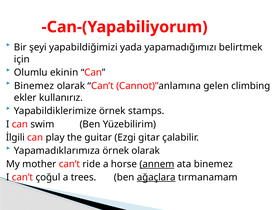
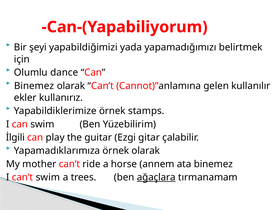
ekinin: ekinin -> dance (64, 73)
climbing: climbing -> kullanılır (251, 86)
annem underline: present -> none (157, 164)
can’t çoğul: çoğul -> swim (48, 177)
